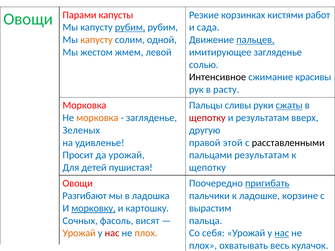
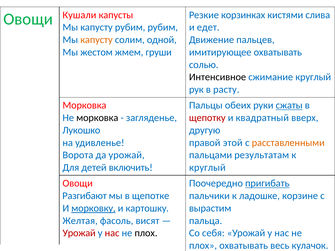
работ: работ -> слива (318, 15)
Парами: Парами -> Кушали (79, 15)
рубим underline: present -> none (130, 27)
сада: сада -> едет (208, 27)
пальцев underline: present -> none (255, 40)
левой: левой -> груши (159, 52)
имитирующее загляденье: загляденье -> охватывать (278, 52)
сжимание красивы: красивы -> круглый (313, 77)
сливы: сливы -> обеих (238, 105)
морковка colour: orange -> black (97, 118)
и результатам: результатам -> квадратный (262, 118)
Зеленых: Зеленых -> Лукошко (81, 130)
расставленными colour: black -> orange (288, 143)
Просит: Просит -> Ворота (78, 155)
пушистая: пушистая -> включить (131, 168)
щепотку: щепотку -> круглый (207, 168)
ладошка: ладошка -> щепотке (151, 196)
Сочных: Сочных -> Желтая (80, 221)
Урожай colour: orange -> red (79, 233)
плох colour: orange -> black (146, 233)
нас underline: present -> none (282, 233)
